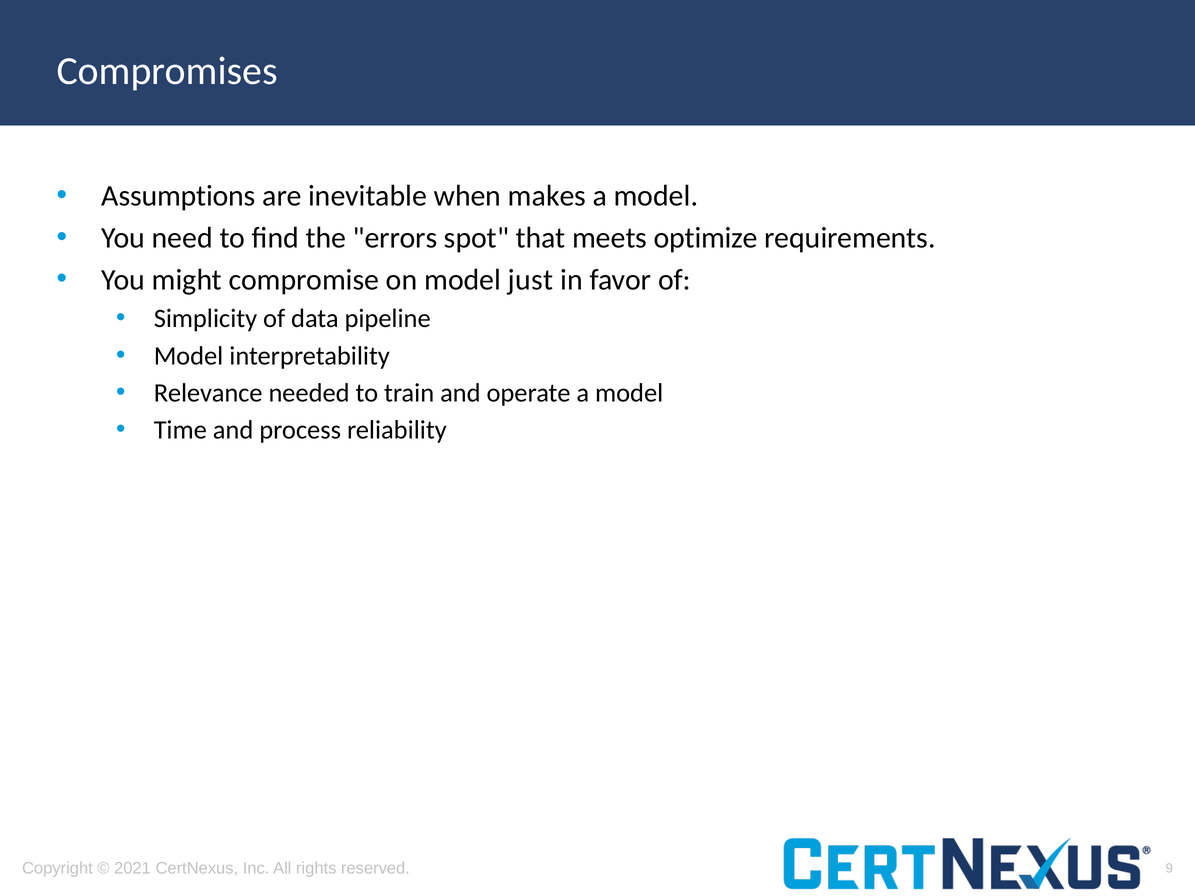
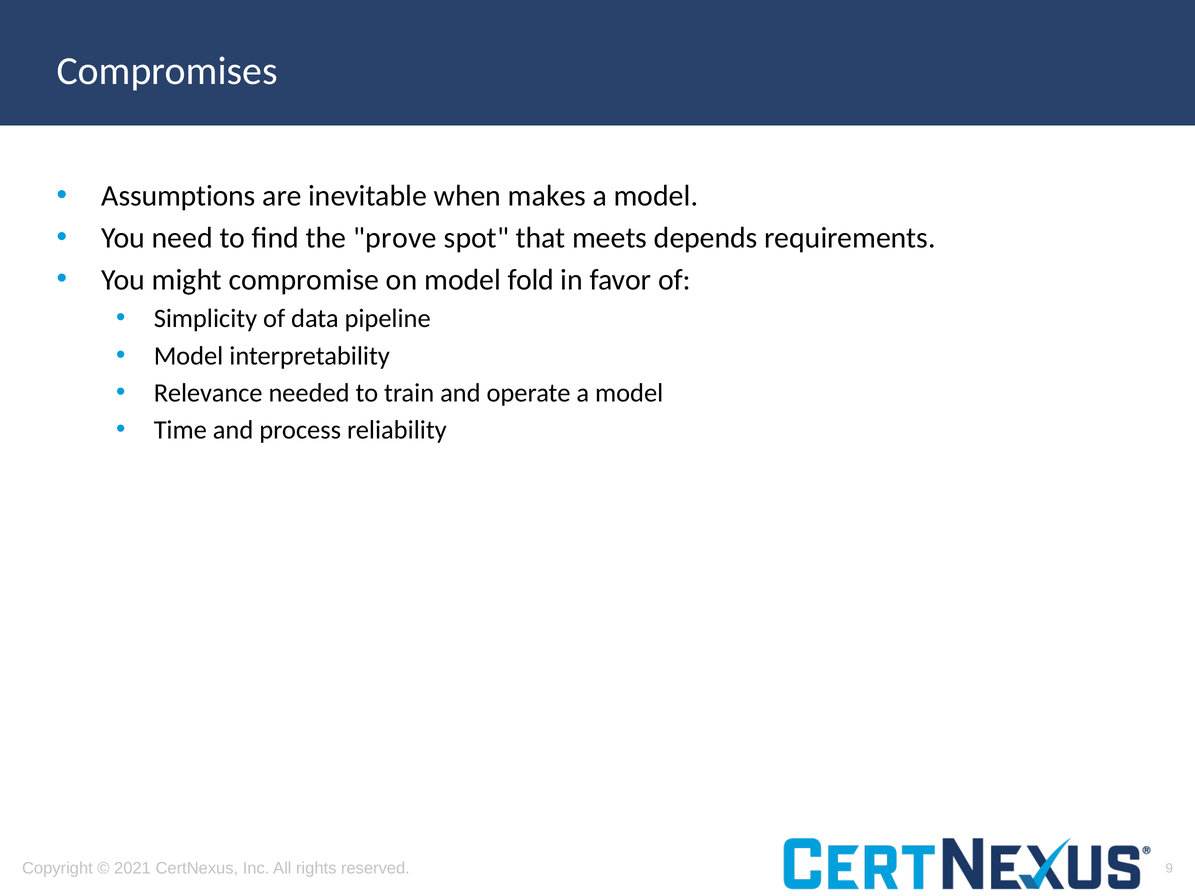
errors: errors -> prove (395, 238)
optimize: optimize -> depends (706, 238)
just: just -> fold (531, 280)
